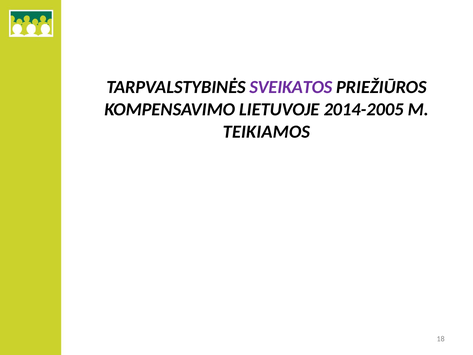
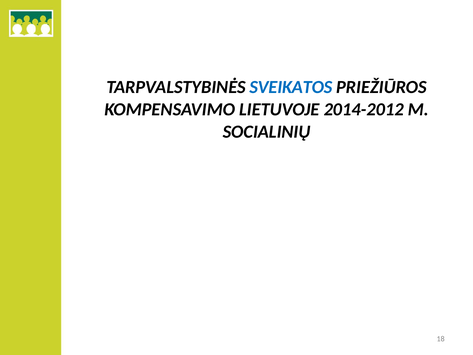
SVEIKATOS colour: purple -> blue (291, 87)
2014-2005: 2014-2005 -> 2014-2012 (364, 109)
TEIKIAMOS: TEIKIAMOS -> SOCIALINIŲ (267, 132)
